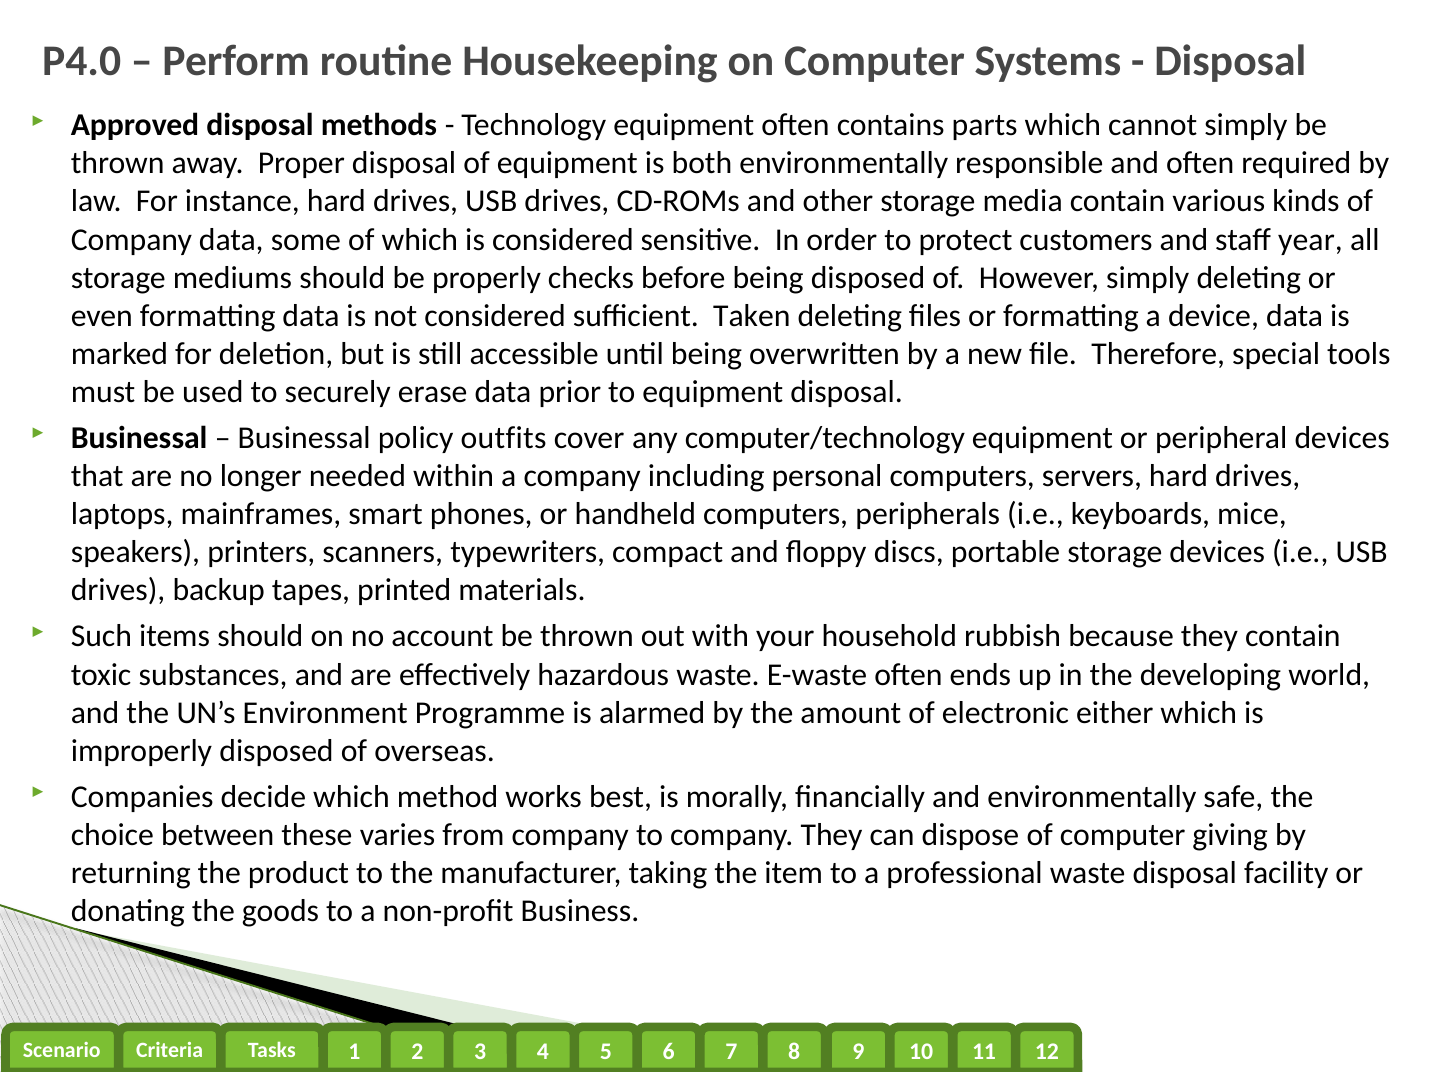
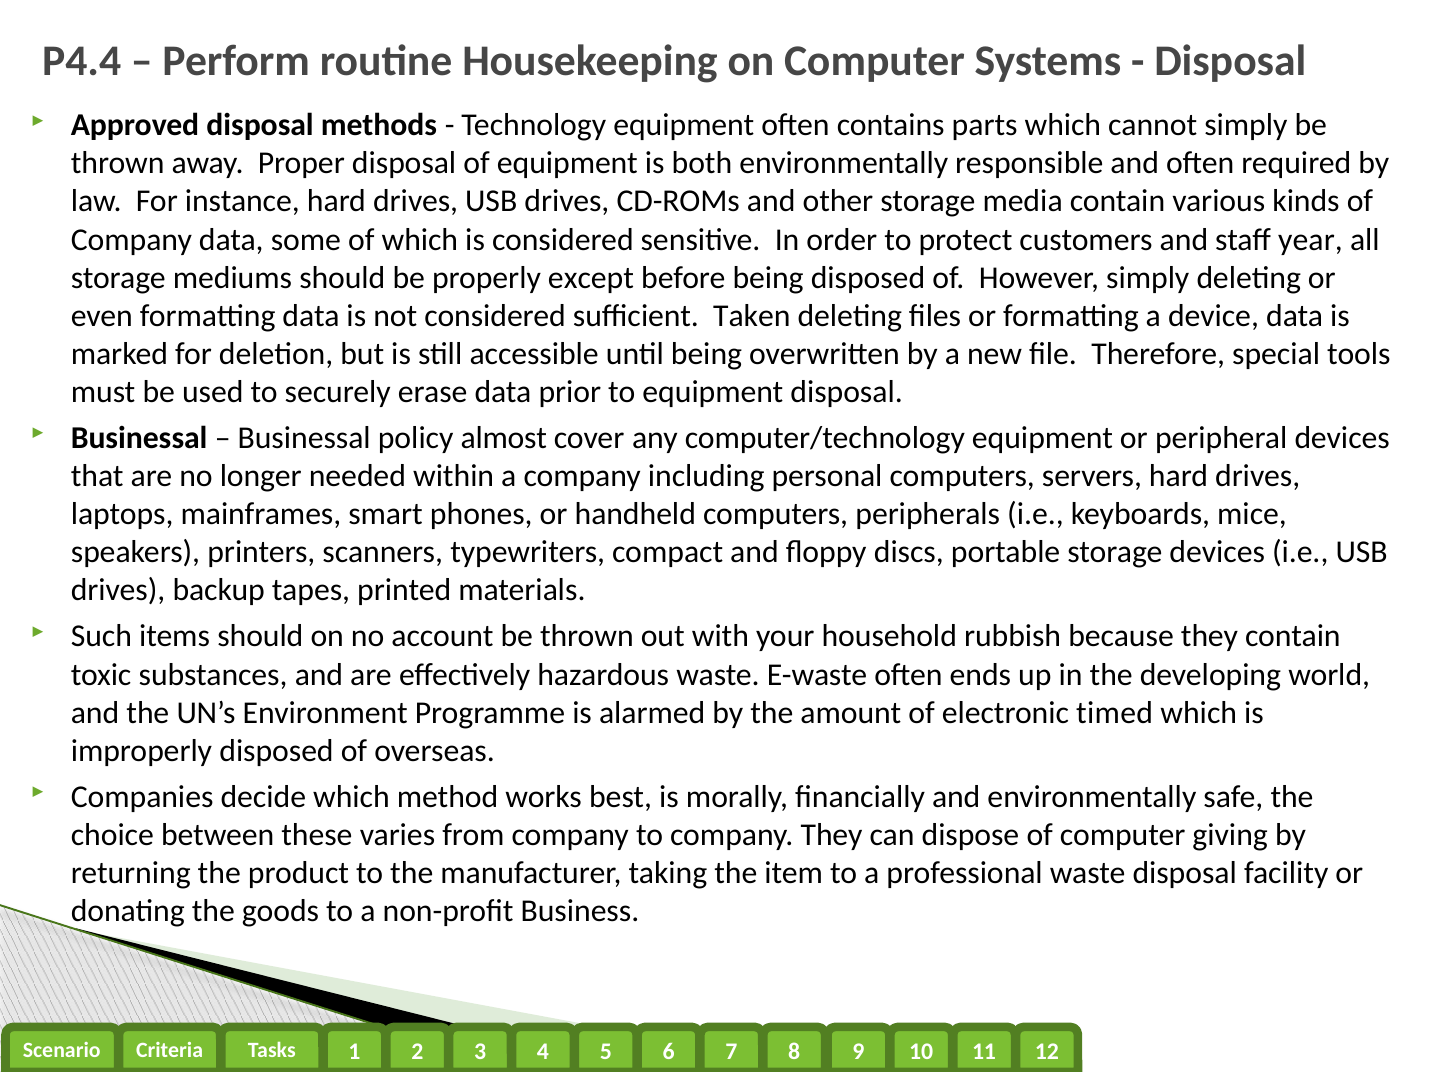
P4.0: P4.0 -> P4.4 (82, 61)
checks: checks -> except (591, 278)
outfits: outfits -> almost (504, 438)
either: either -> timed (1115, 713)
